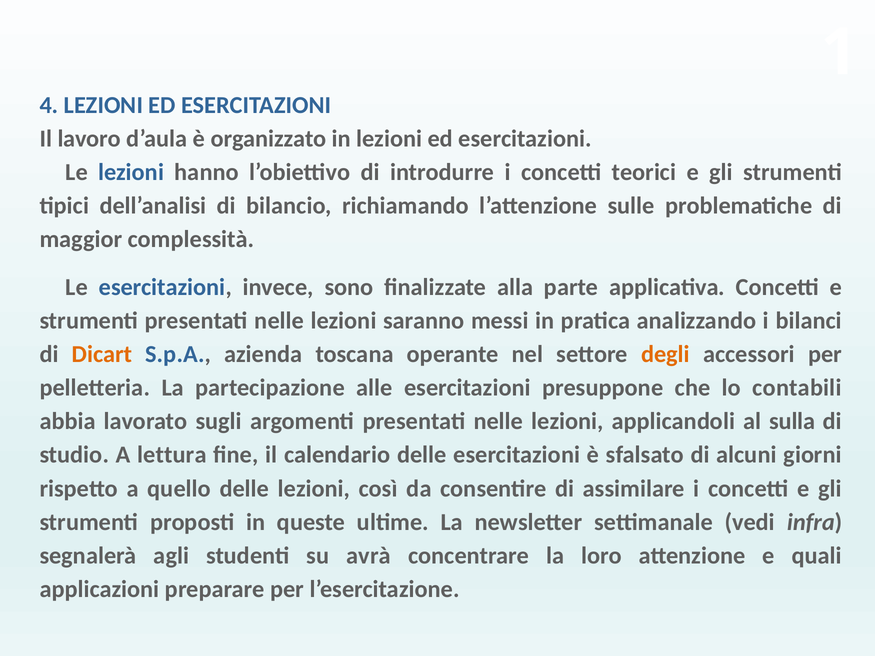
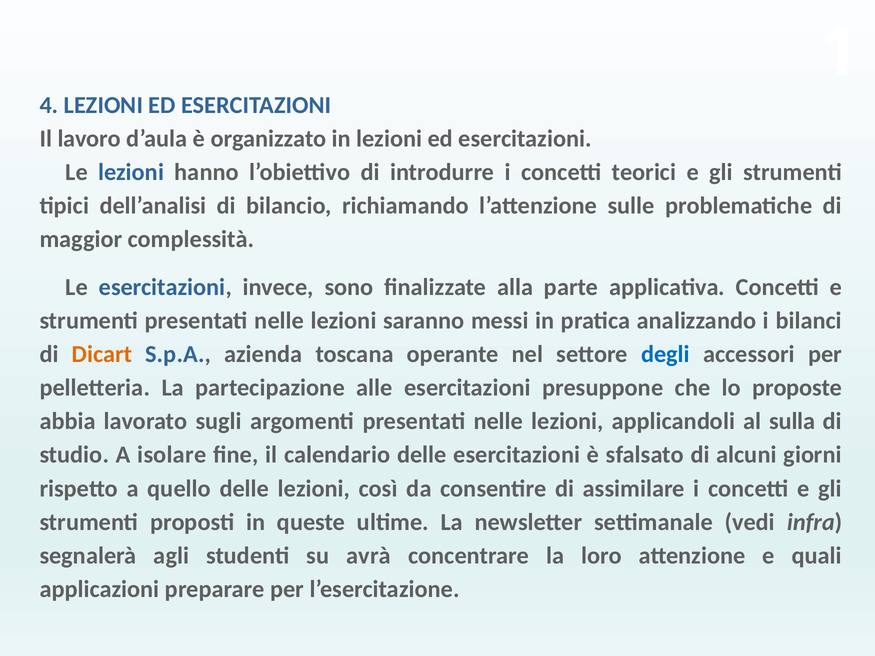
degli colour: orange -> blue (665, 354)
contabili: contabili -> proposte (797, 388)
lettura: lettura -> isolare (172, 455)
